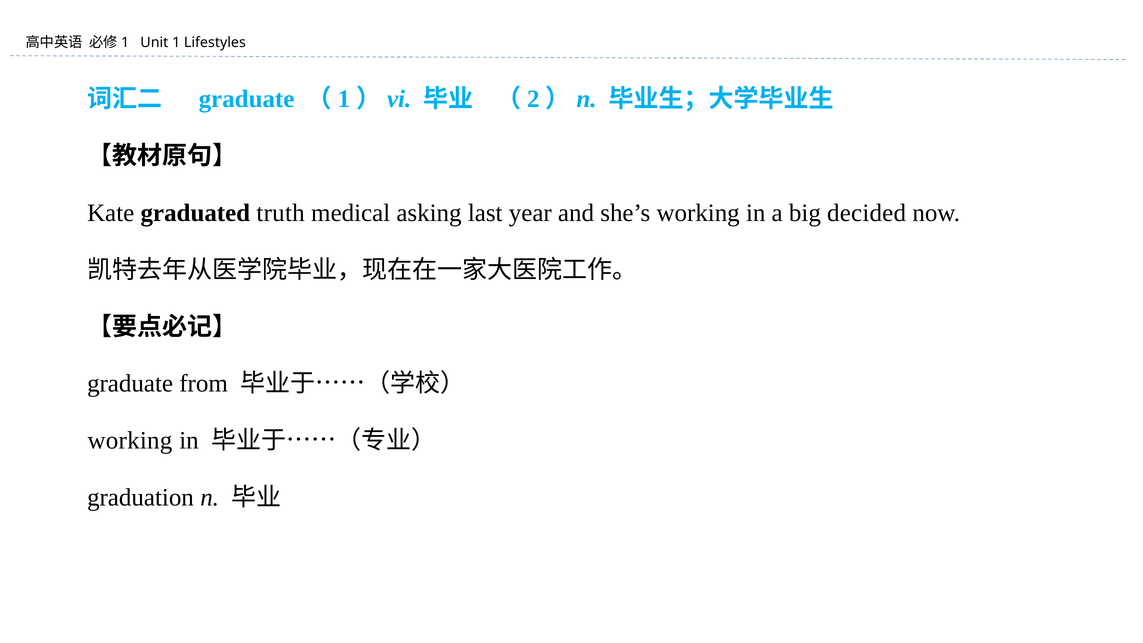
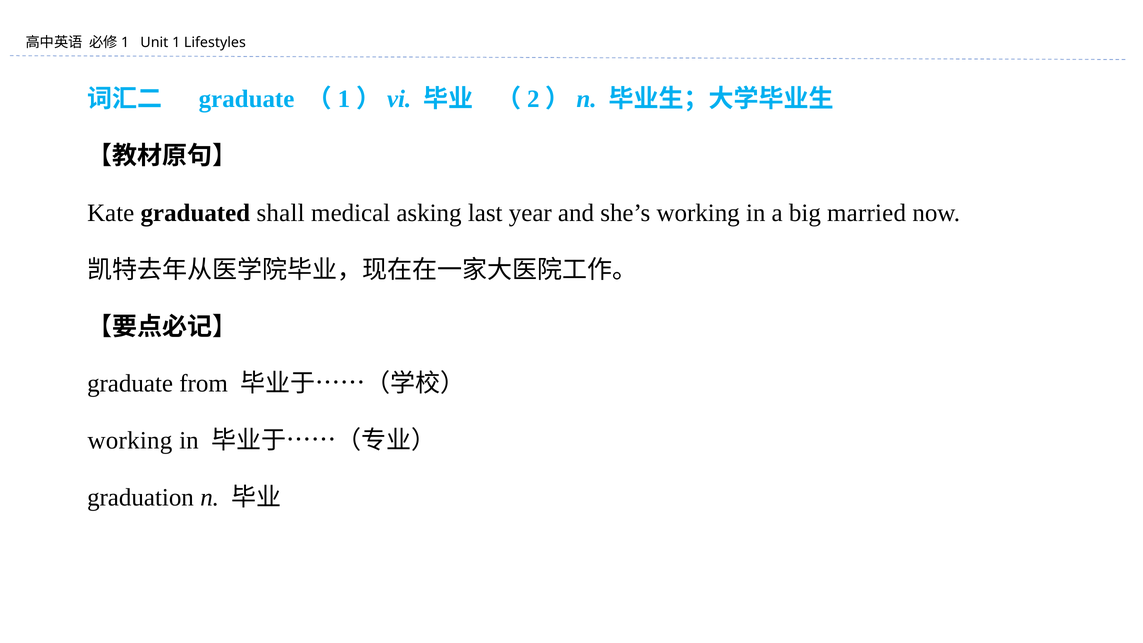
truth: truth -> shall (281, 213)
decided: decided -> married (867, 213)
